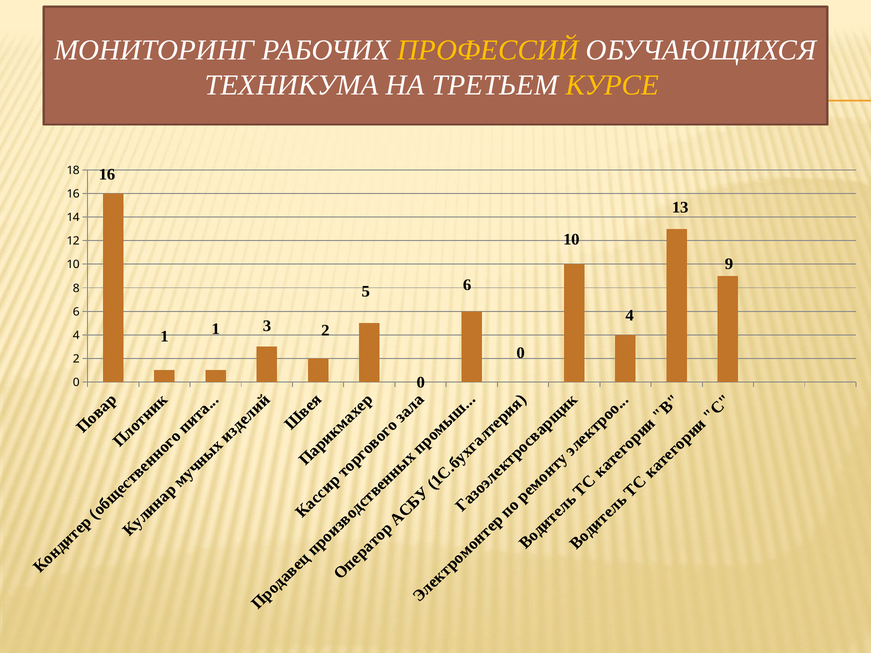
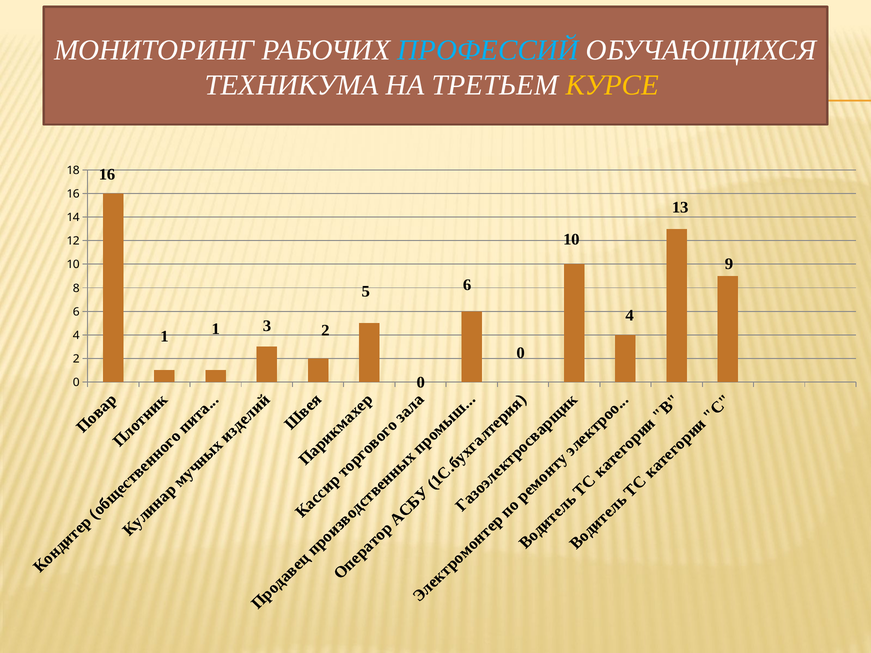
ПРОФЕССИЙ colour: yellow -> light blue (488, 50)
